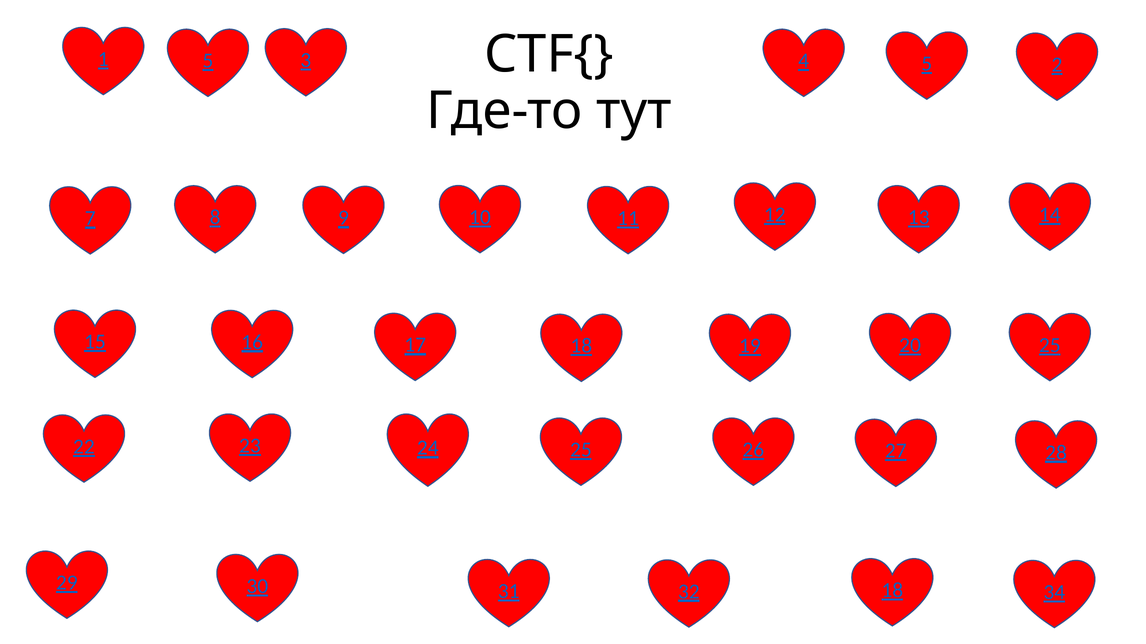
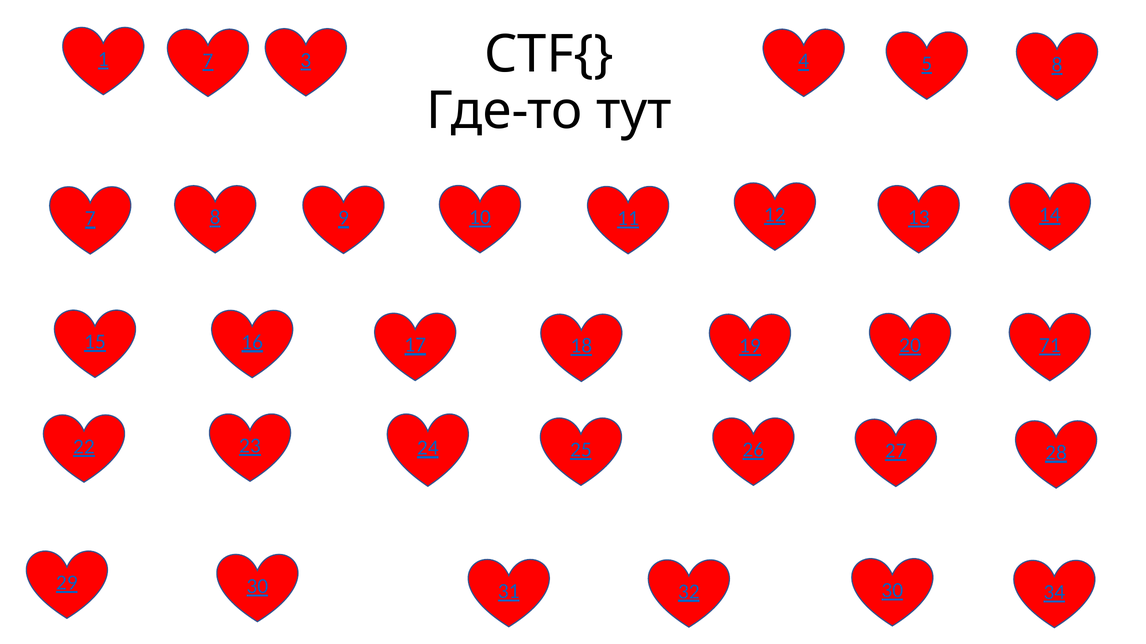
1 5: 5 -> 7 (208, 61)
4 2: 2 -> 8 (1057, 65)
20 25: 25 -> 71 (1050, 345)
32 18: 18 -> 30 (892, 591)
